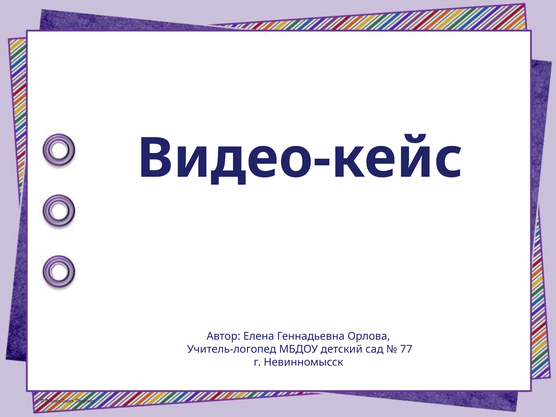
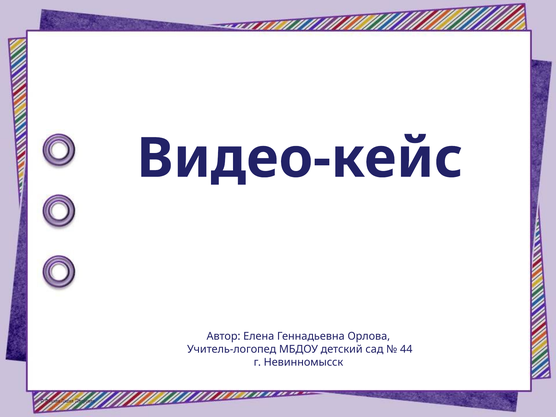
77: 77 -> 44 (406, 349)
